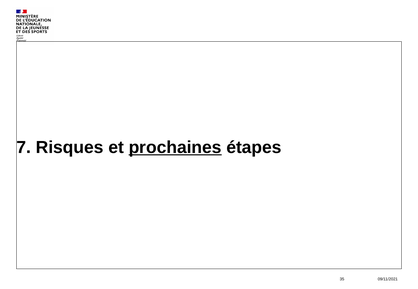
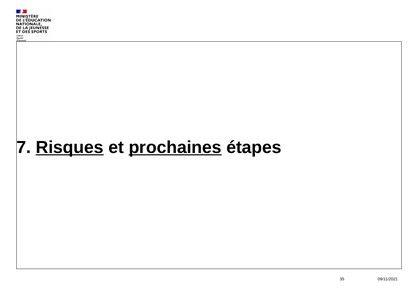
Risques underline: none -> present (70, 148)
